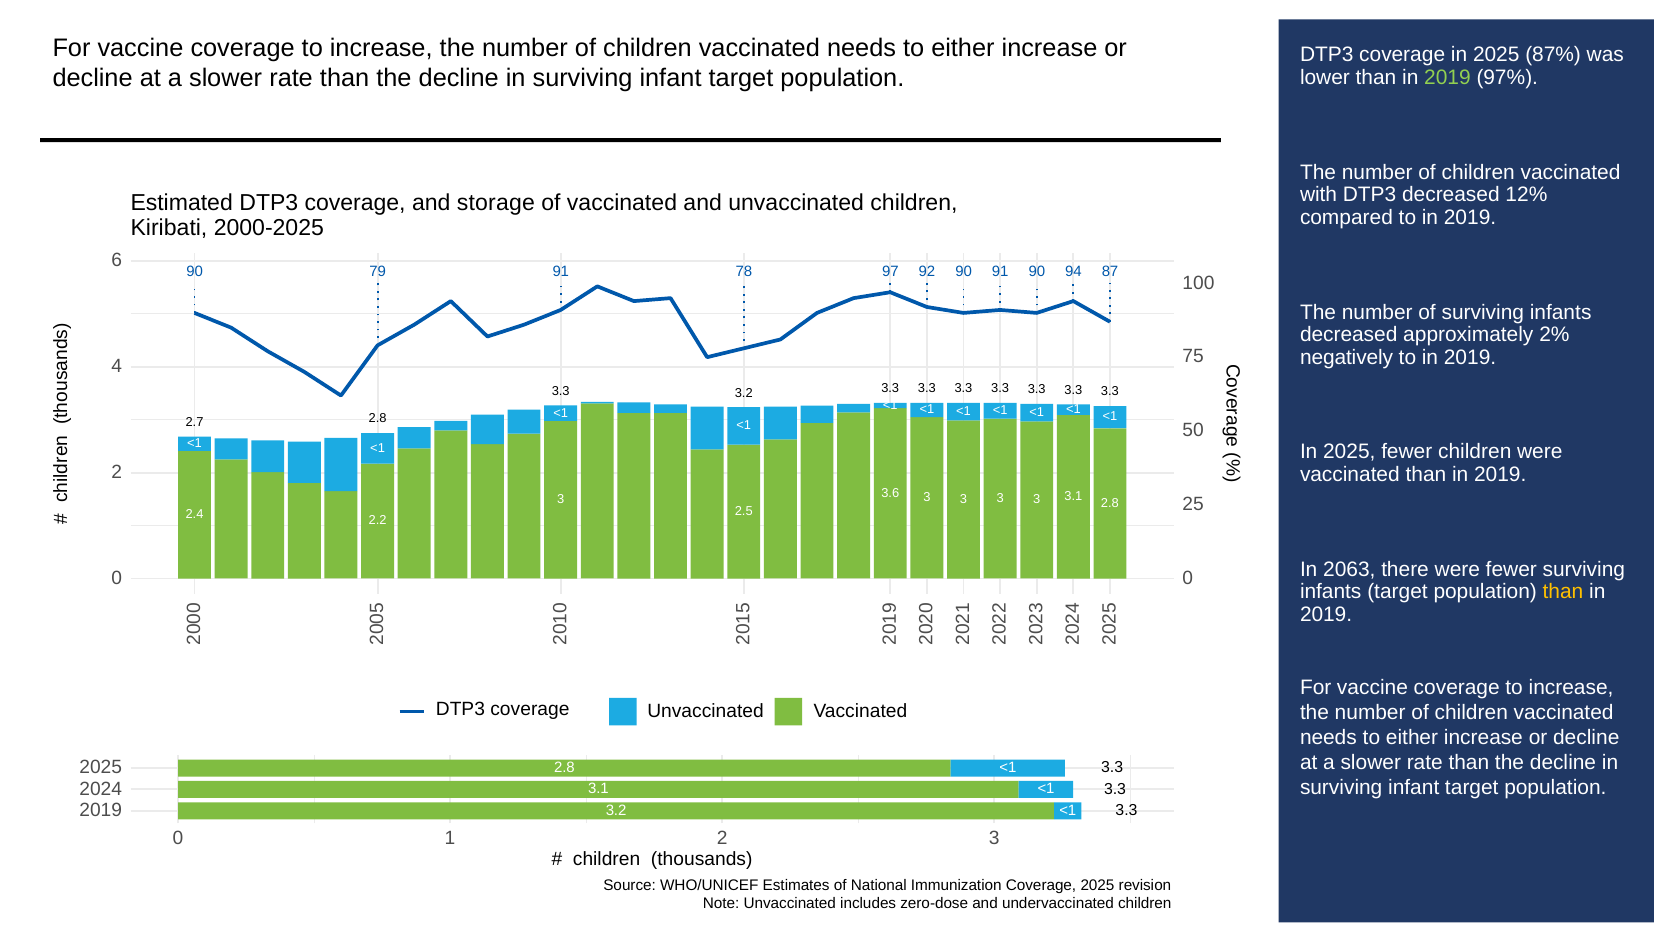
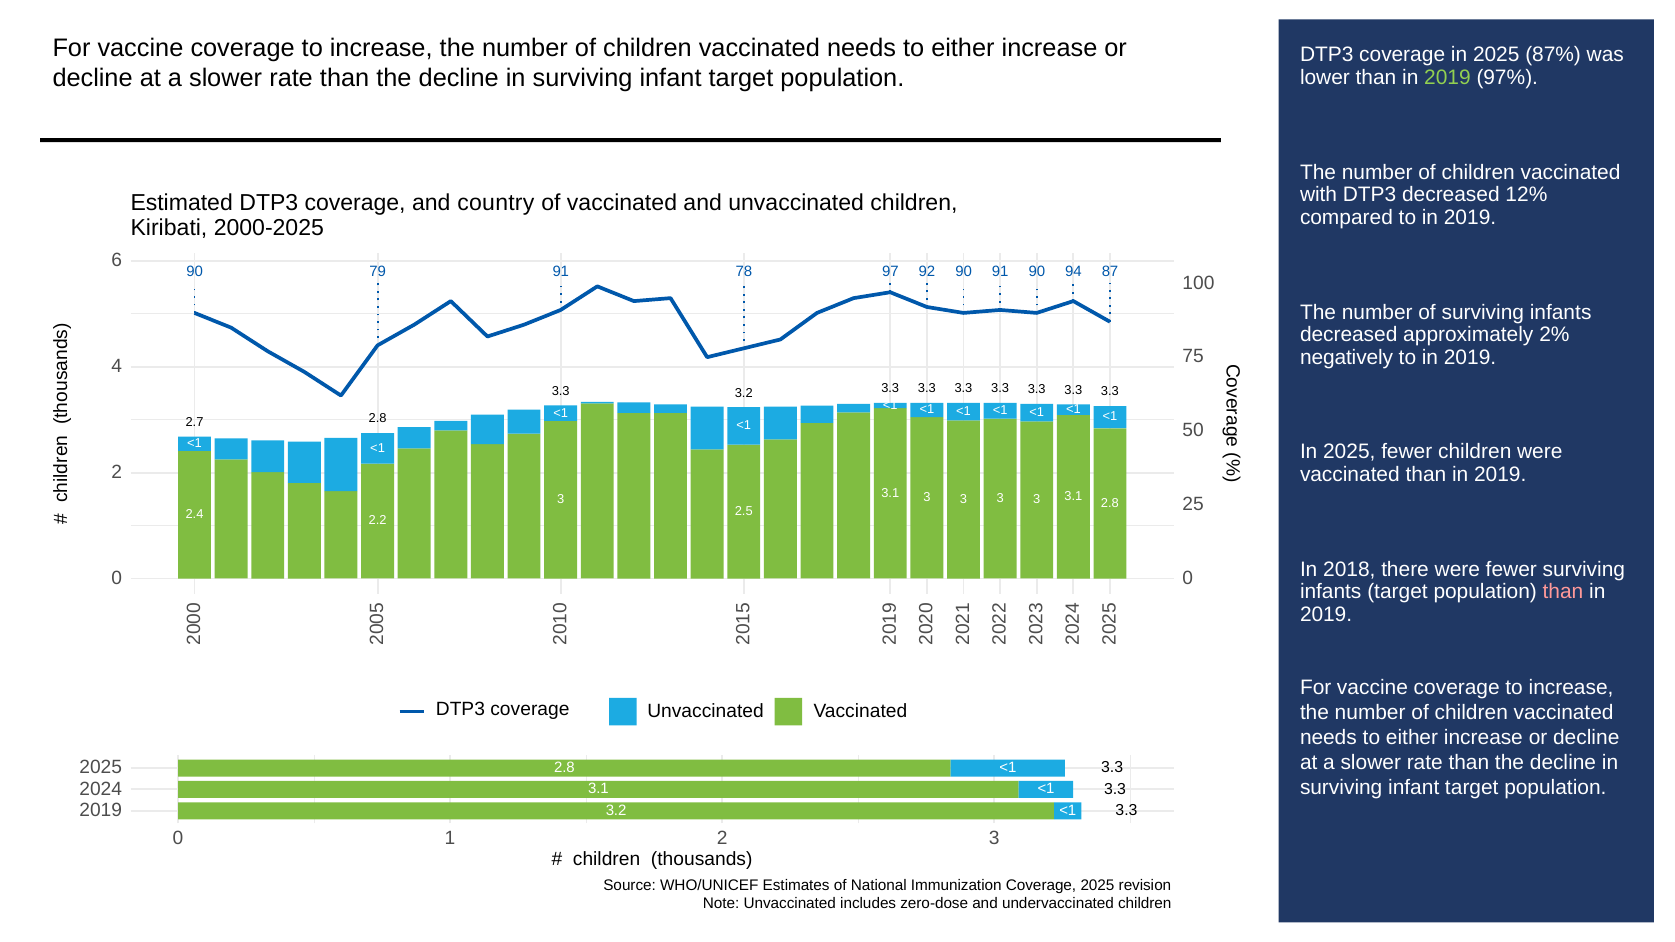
storage: storage -> country (496, 202)
3.6: 3.6 -> 3.1 (890, 493)
2063: 2063 -> 2018 (1349, 569)
than colour: yellow -> pink (1563, 592)
